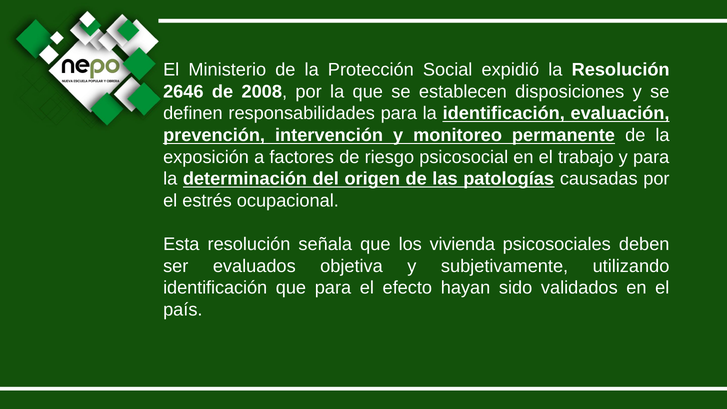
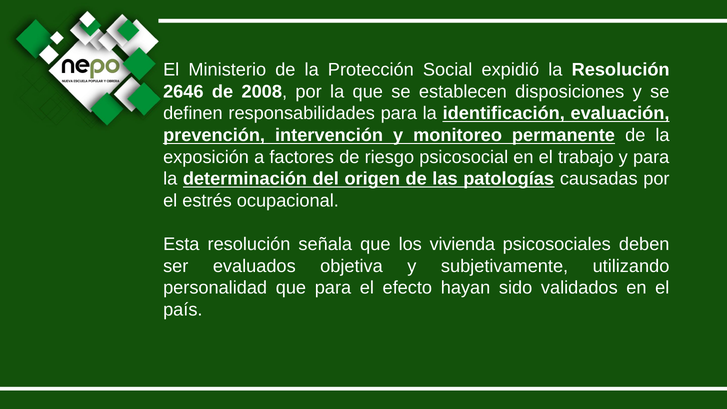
identificación: identificación -> personalidad (215, 288)
